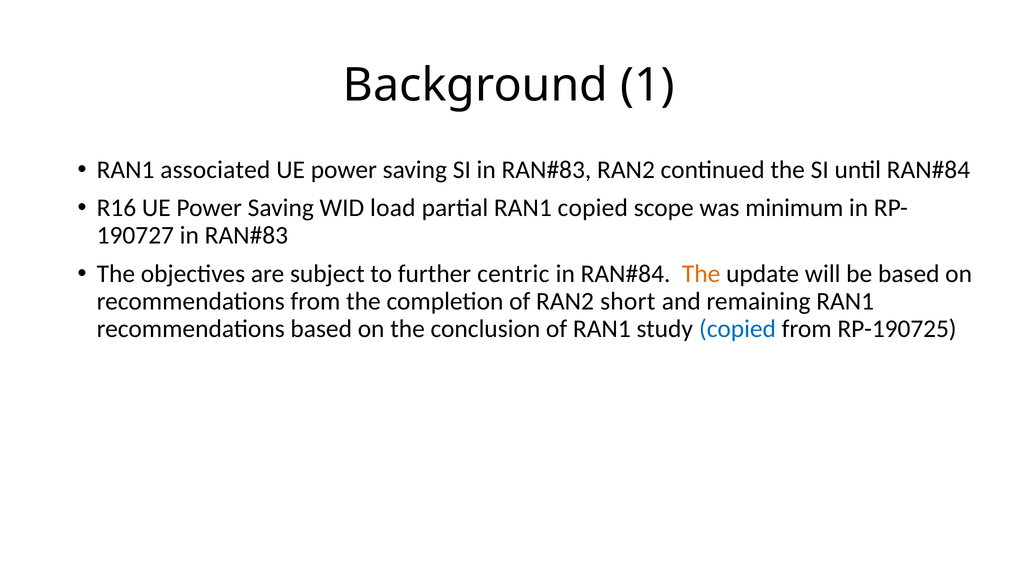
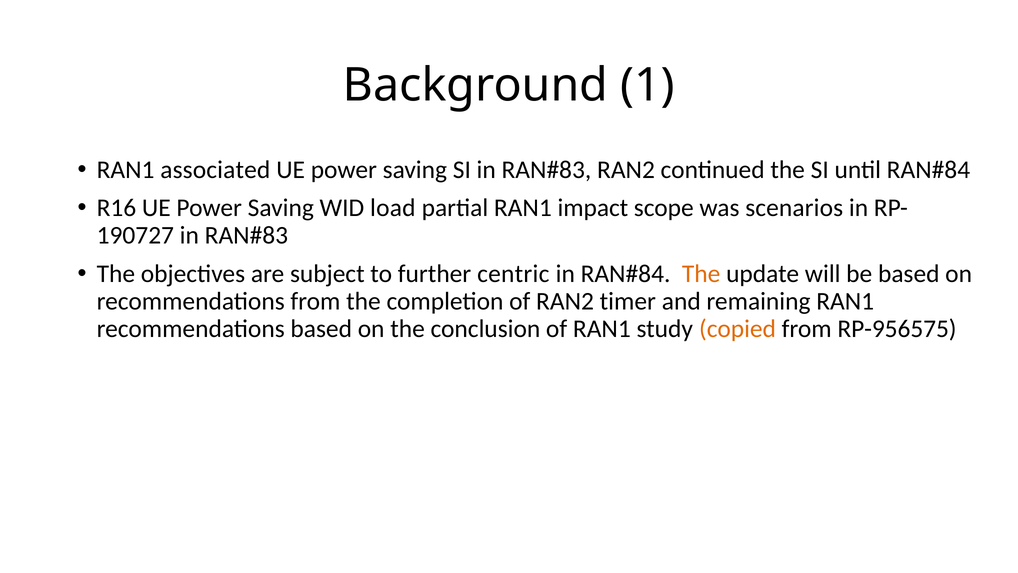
RAN1 copied: copied -> impact (593, 208)
minimum: minimum -> scenarios (794, 208)
short: short -> timer (628, 301)
copied colour: blue -> orange (738, 328)
RP-190725: RP-190725 -> RP-956575 (897, 328)
